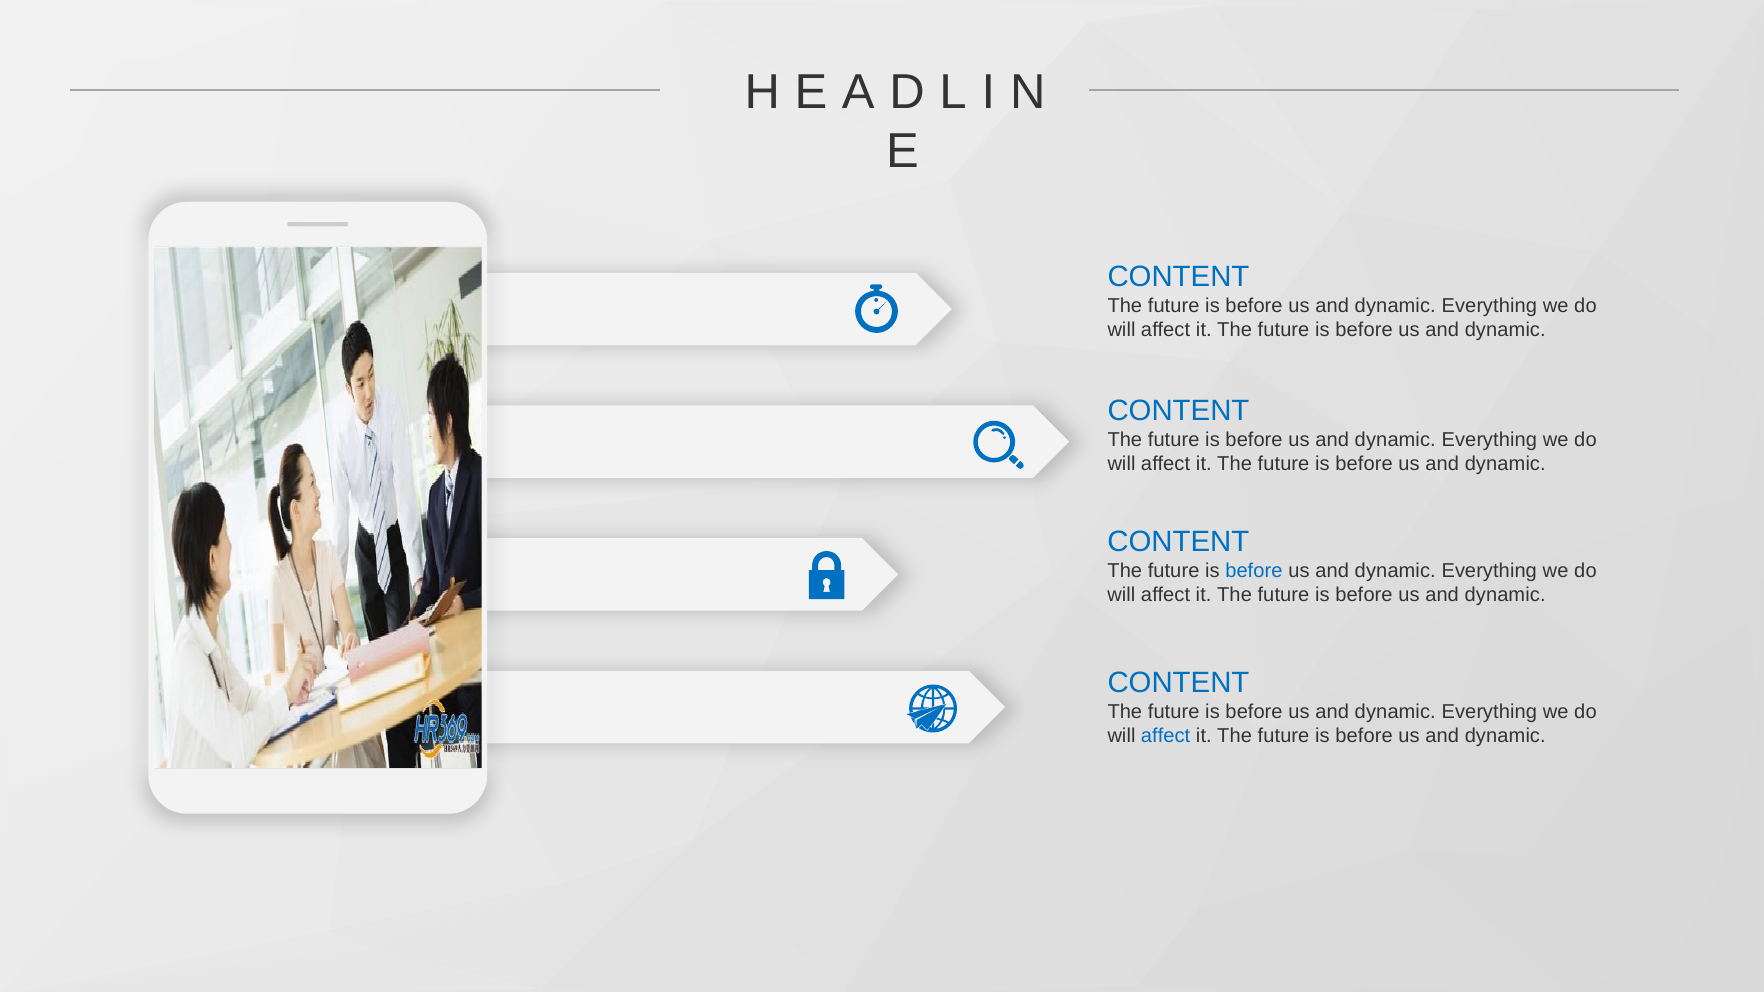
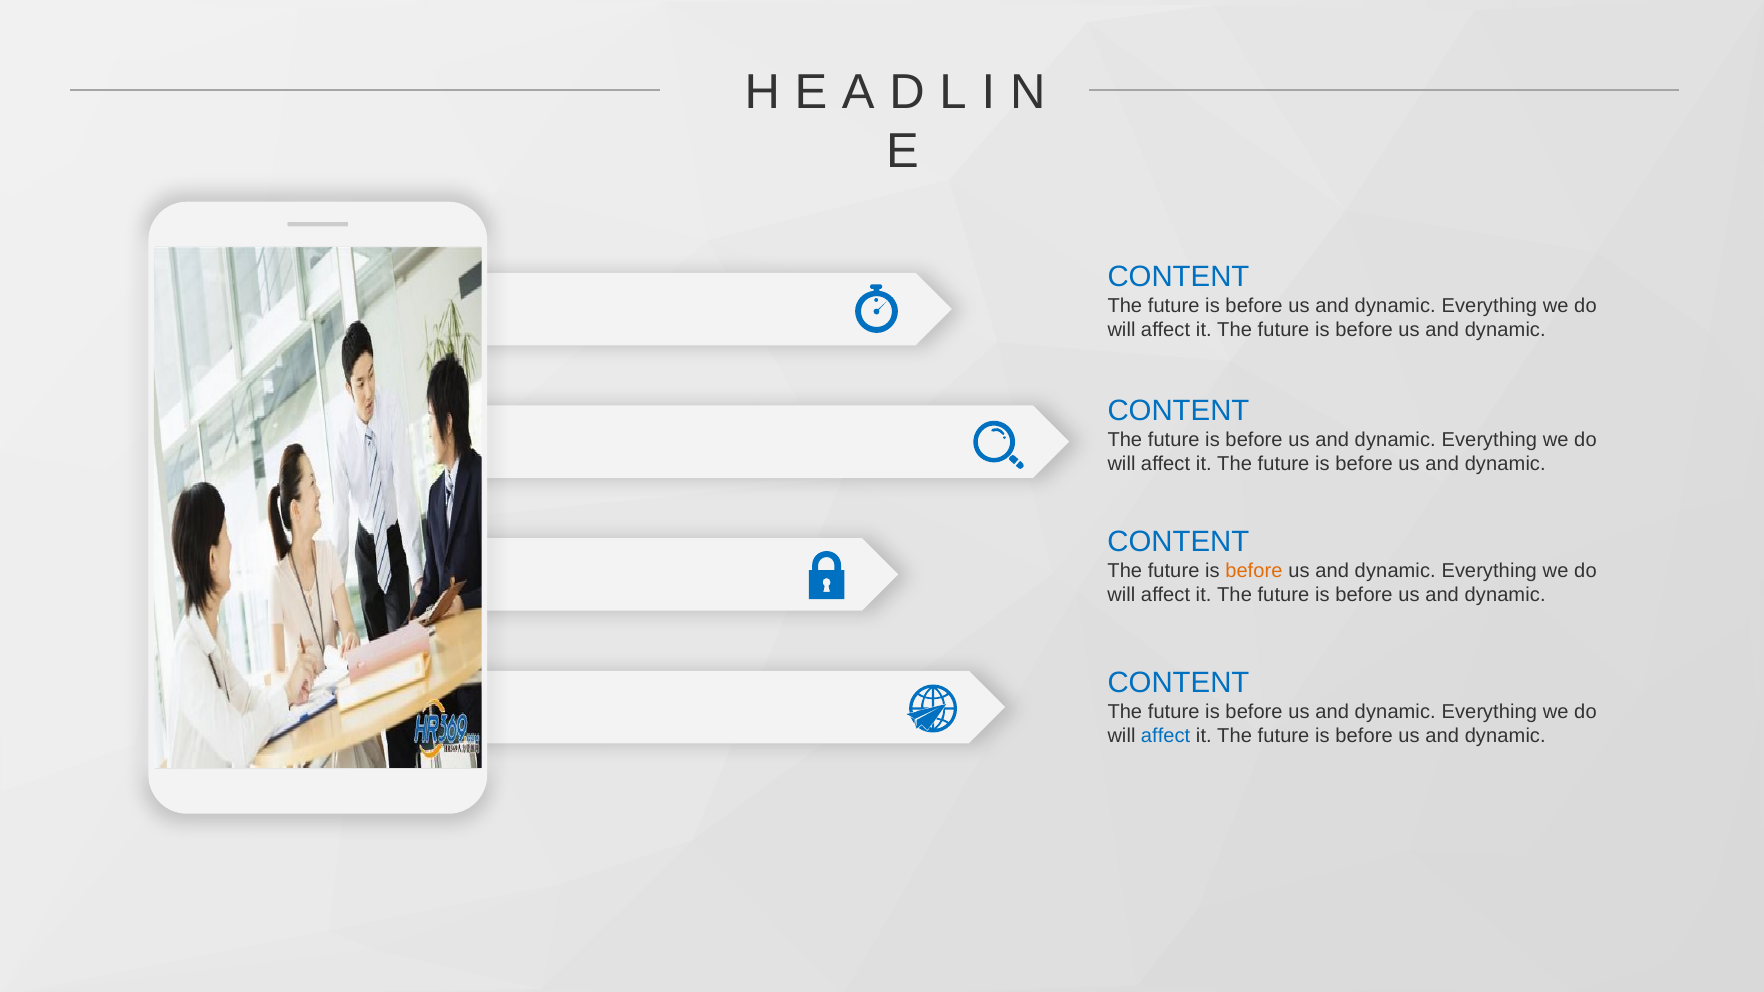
before colour: blue -> orange (1254, 571)
